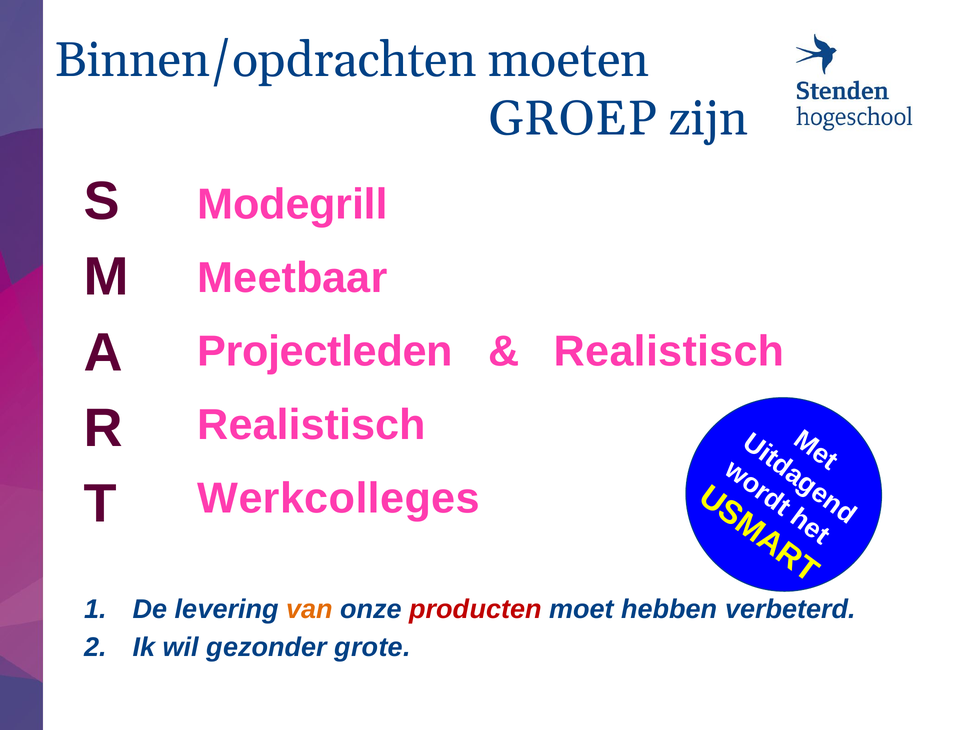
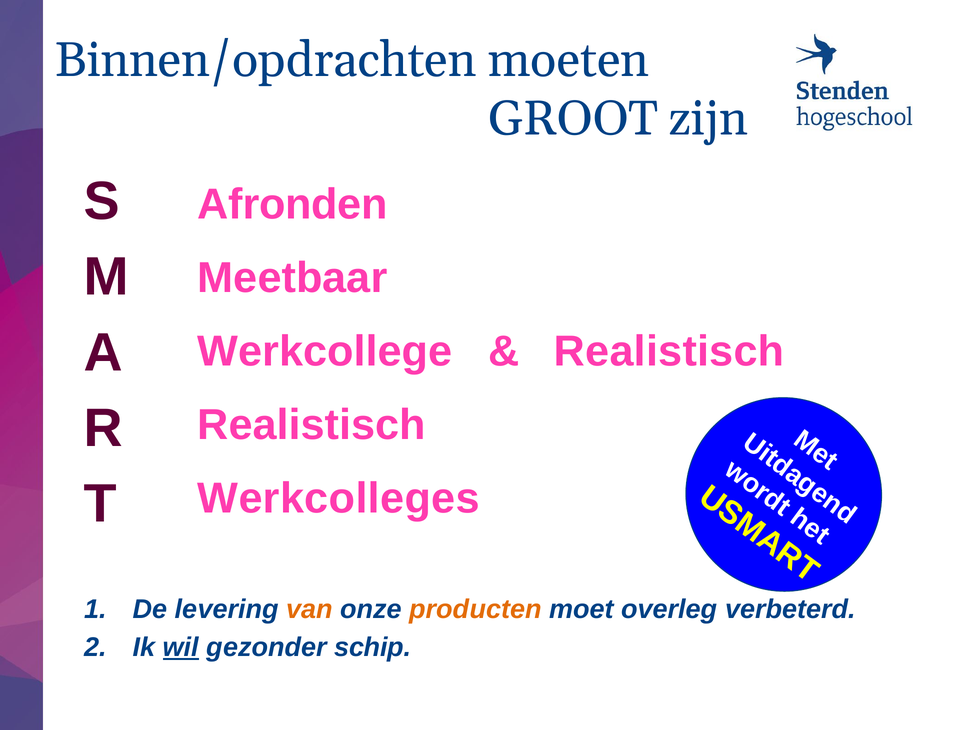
GROEP: GROEP -> GROOT (573, 119)
Modegrill: Modegrill -> Afronden (293, 204)
Projectleden: Projectleden -> Werkcollege (325, 351)
producten colour: red -> orange (476, 609)
hebben: hebben -> overleg (669, 609)
wil underline: none -> present (181, 647)
grote: grote -> schip (373, 647)
